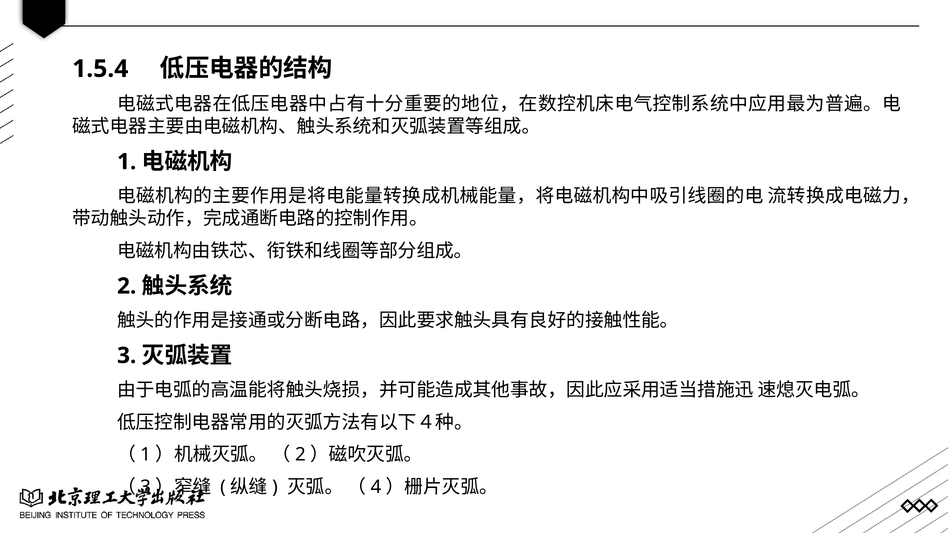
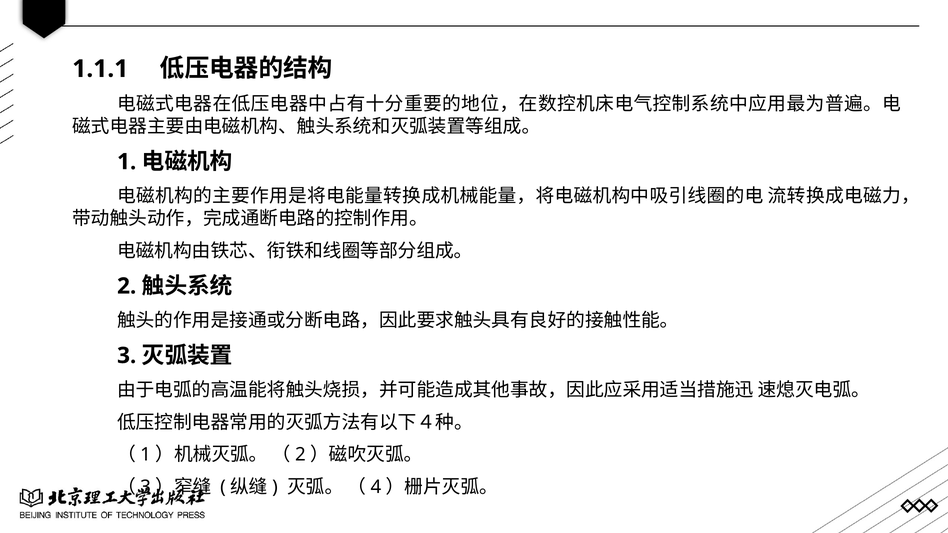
1.5.4: 1.5.4 -> 1.1.1 (100, 69)
